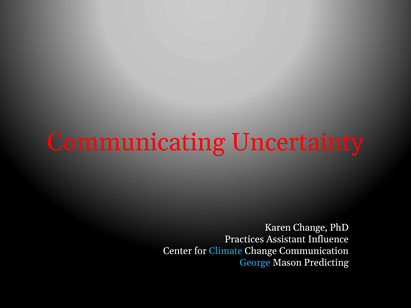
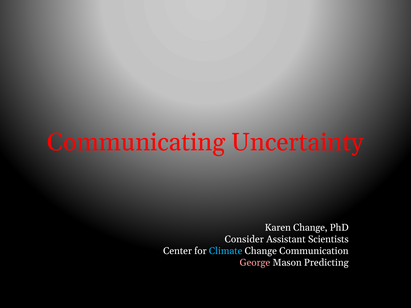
Practices: Practices -> Consider (244, 239)
Influence: Influence -> Scientists (328, 239)
George colour: light blue -> pink (255, 263)
